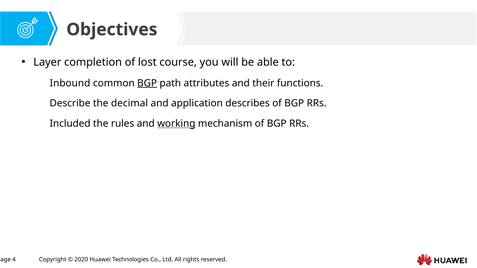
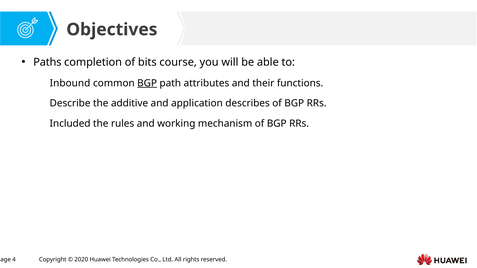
Layer: Layer -> Paths (47, 62)
lost: lost -> bits (147, 62)
decimal: decimal -> additive (130, 103)
working underline: present -> none (176, 124)
